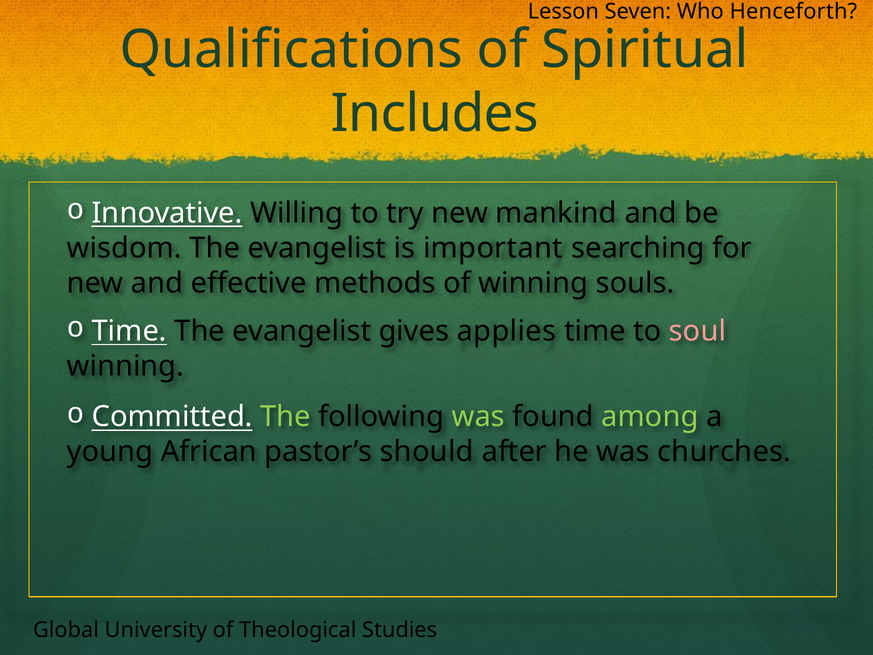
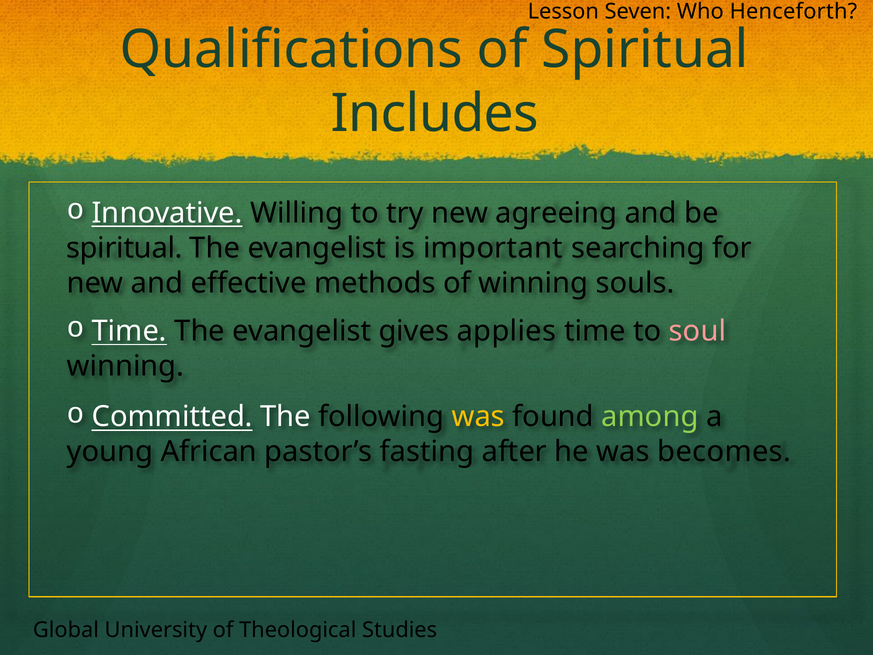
mankind: mankind -> agreeing (556, 213)
wisdom: wisdom -> spiritual (124, 248)
The colour: light green -> white (285, 417)
was colour: light green -> yellow (478, 417)
should: should -> fasting (427, 452)
churches: churches -> becomes (724, 452)
